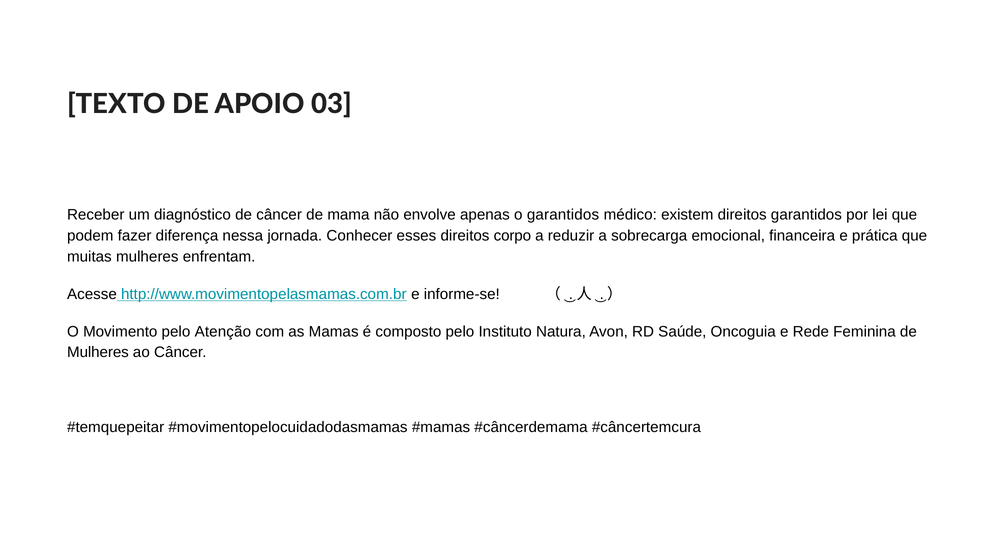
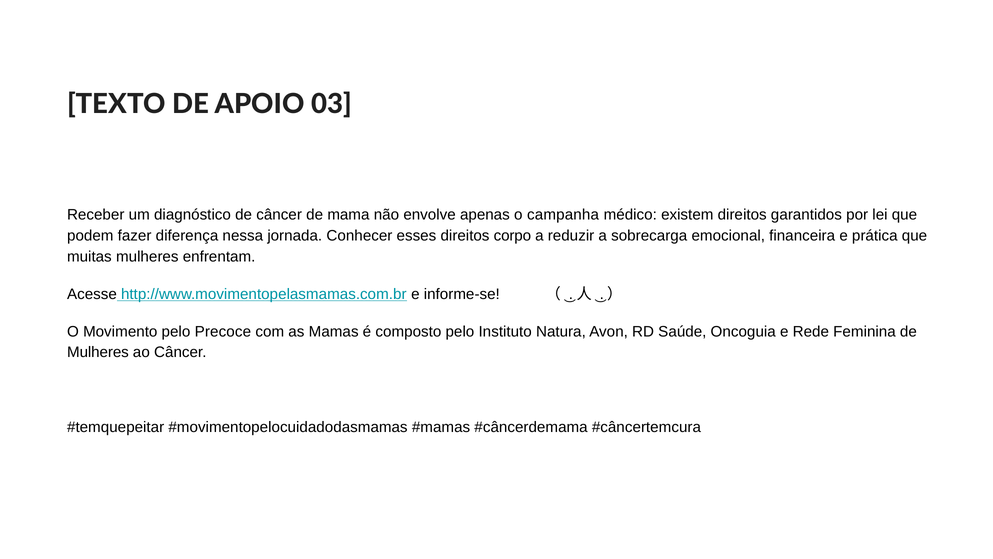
o garantidos: garantidos -> campanha (563, 215)
Atenção: Atenção -> Precoce (223, 331)
